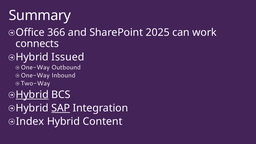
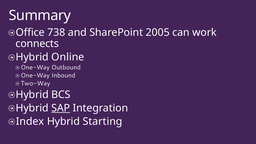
366: 366 -> 738 (56, 32)
2025: 2025 -> 2005 (158, 32)
Issued: Issued -> Online (68, 57)
Hybrid underline: present -> none (32, 95)
Content: Content -> Starting (103, 121)
